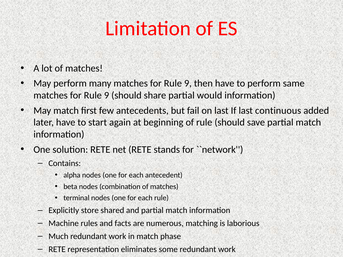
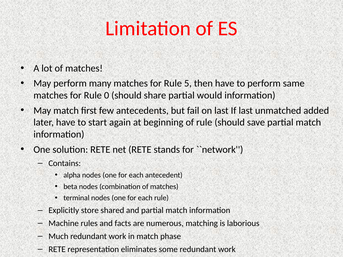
9: 9 -> 5 (188, 84)
9: 9 -> 0 (107, 96)
continuous: continuous -> unmatched (278, 111)
